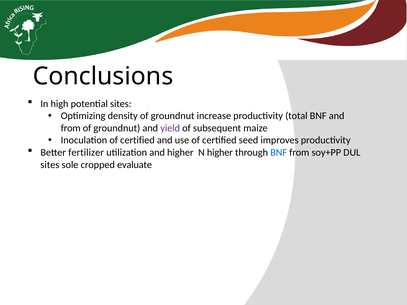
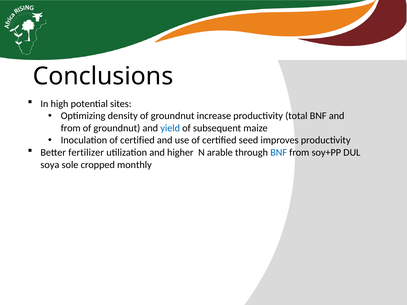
yield colour: purple -> blue (170, 128)
N higher: higher -> arable (220, 153)
sites: sites -> soya (50, 165)
evaluate: evaluate -> monthly (134, 165)
